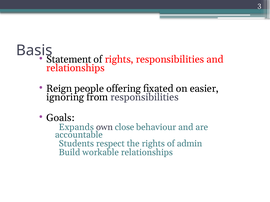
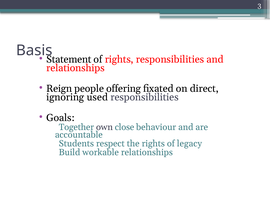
easier: easier -> direct (204, 89)
from: from -> used (97, 97)
Expands: Expands -> Together (76, 127)
admin: admin -> legacy (189, 144)
